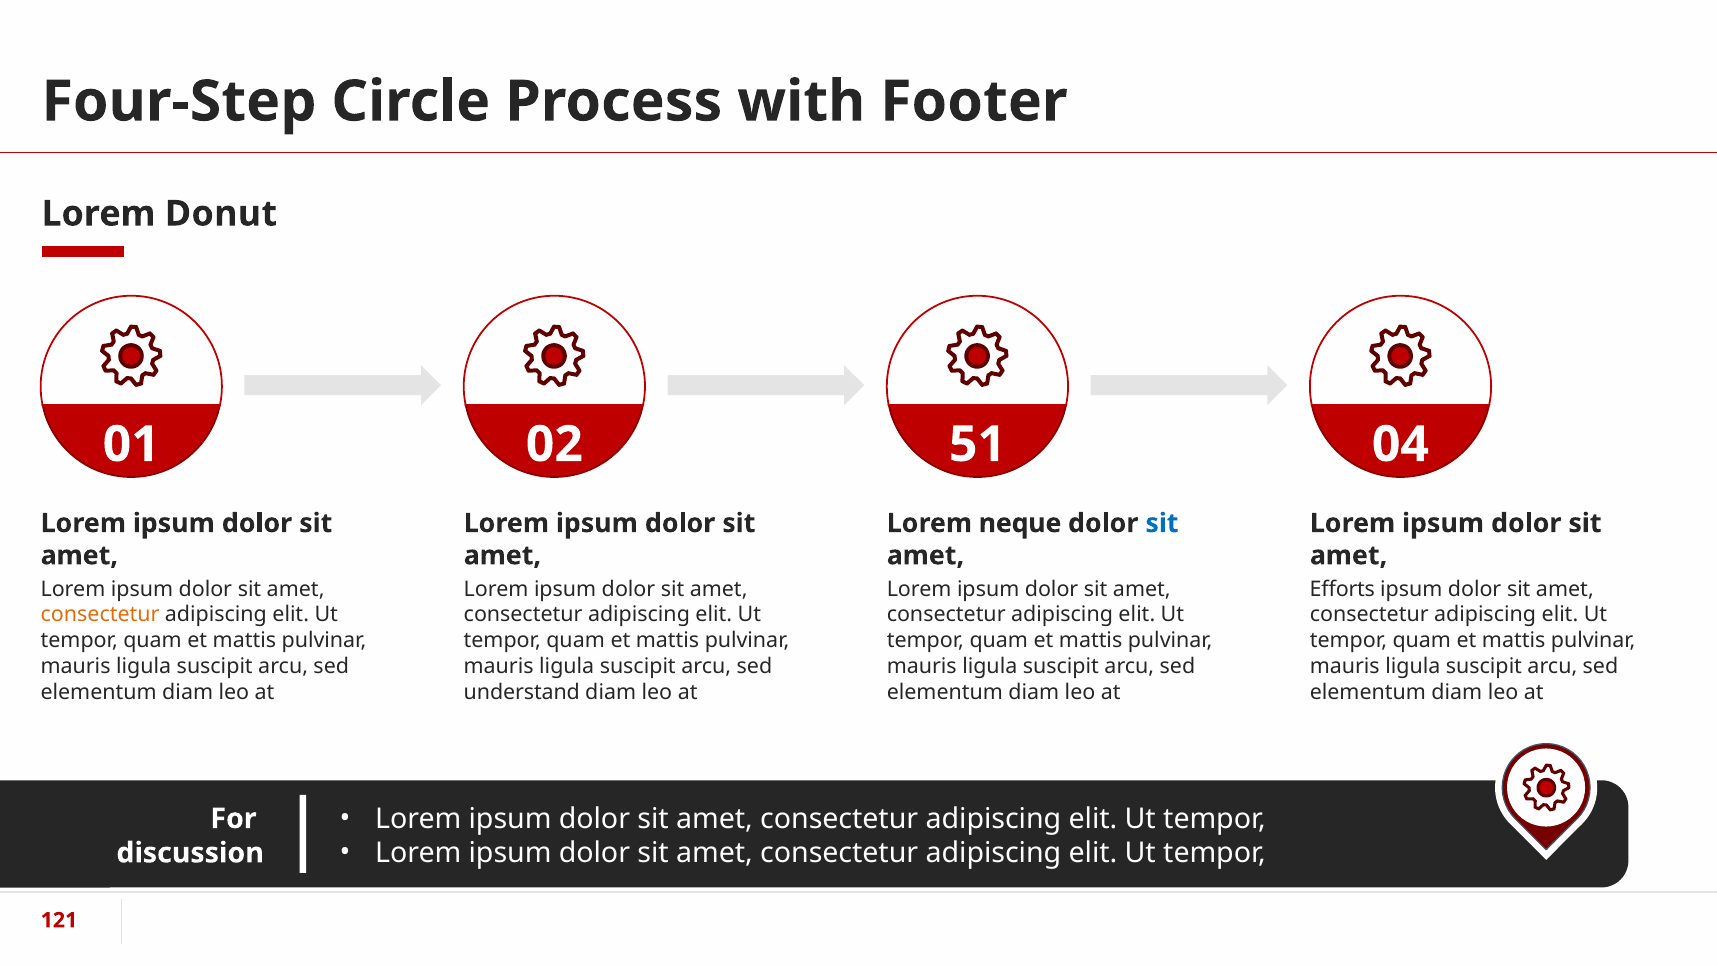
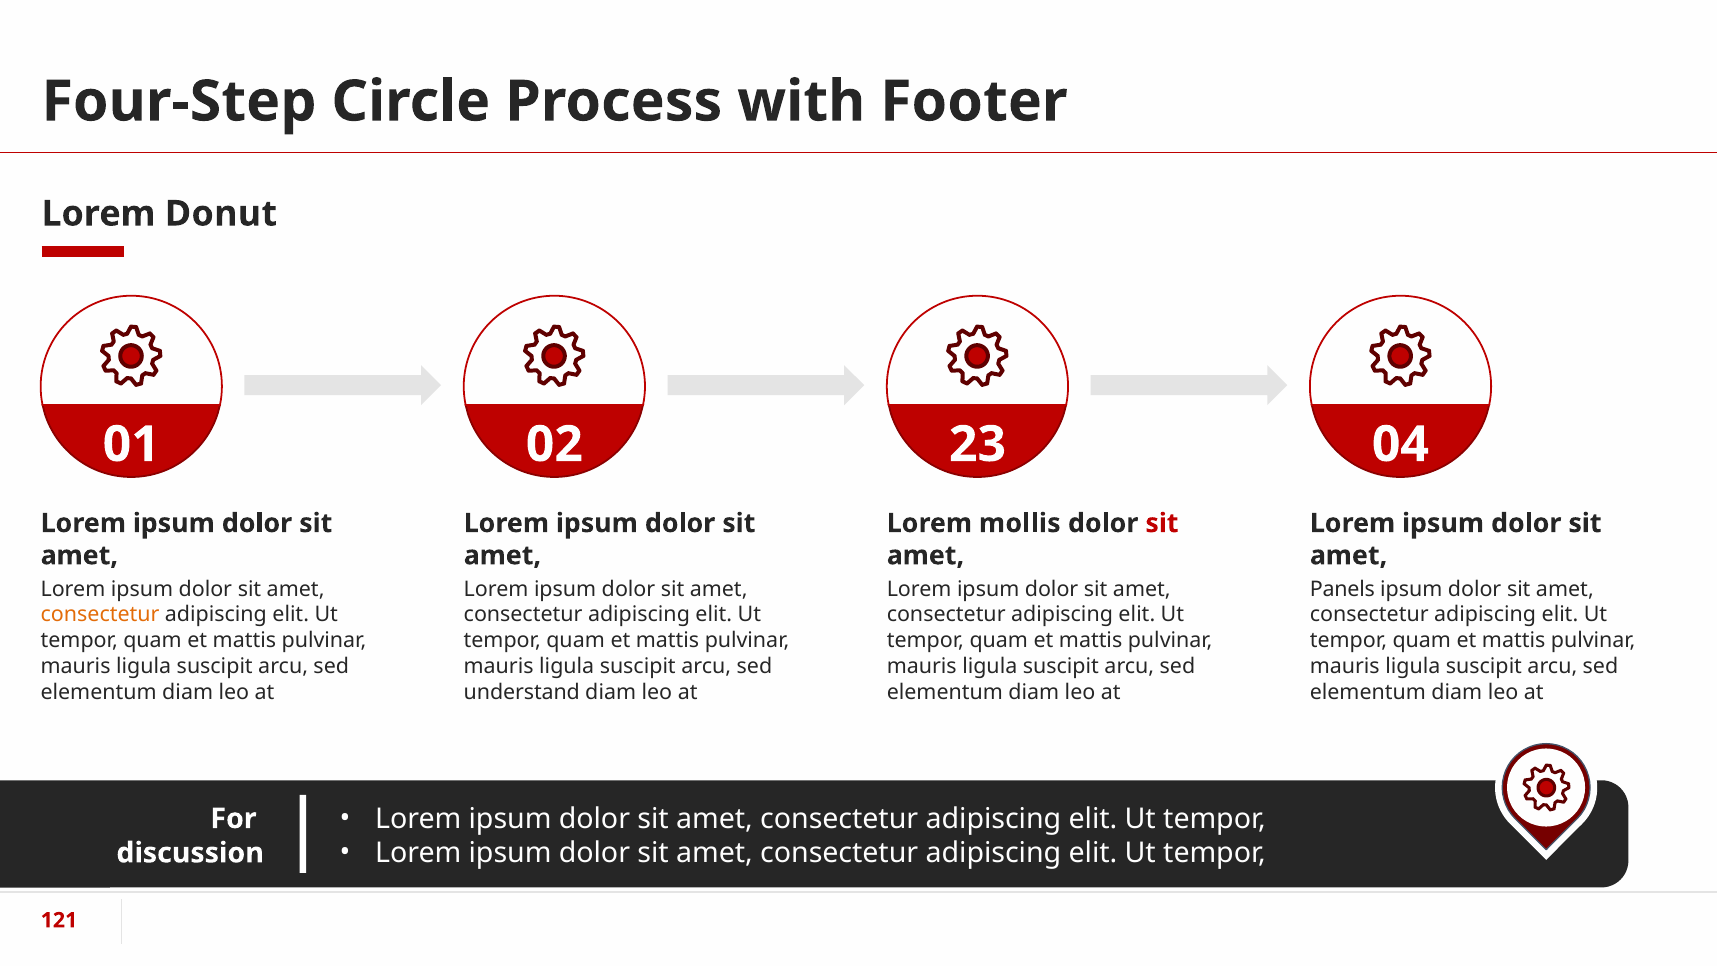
51: 51 -> 23 (977, 444)
neque: neque -> mollis (1020, 523)
sit colour: blue -> red (1162, 523)
Efforts: Efforts -> Panels (1342, 589)
